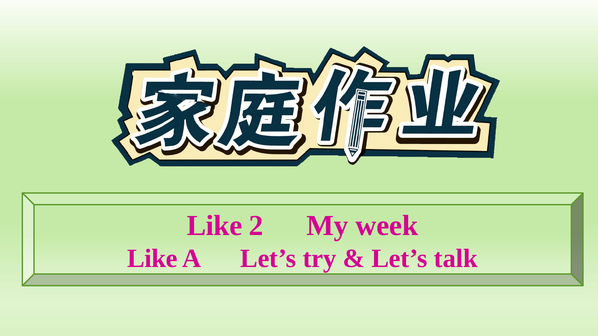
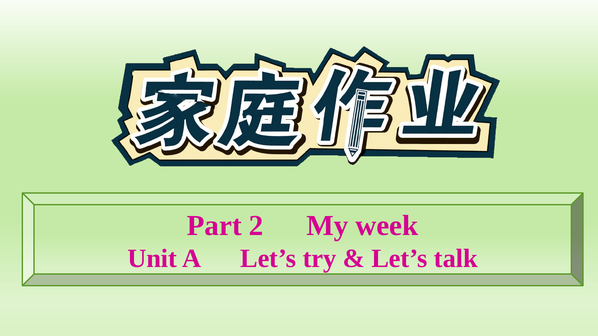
Like: Like -> Part (214, 226)
Like: Like -> Unit (152, 259)
